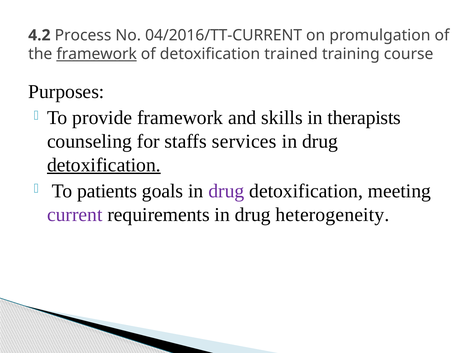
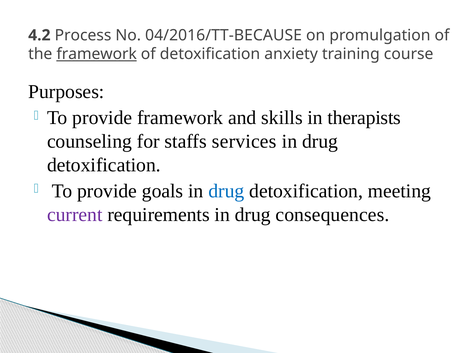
04/2016/TT-CURRENT: 04/2016/TT-CURRENT -> 04/2016/TT-BECAUSE (224, 35)
trained: trained -> anxiety (291, 54)
detoxification underline: present -> none (104, 165)
patients: patients -> provide (107, 191)
drug colour: purple -> blue (226, 191)
heterogeneity: heterogeneity -> consequences (332, 215)
